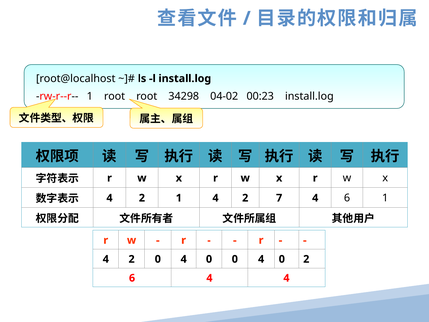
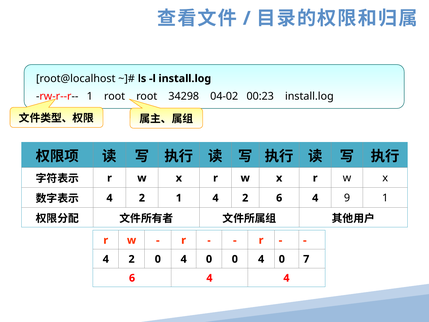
2 7: 7 -> 6 (279, 198)
4 6: 6 -> 9 (347, 198)
0 2: 2 -> 7 (306, 259)
